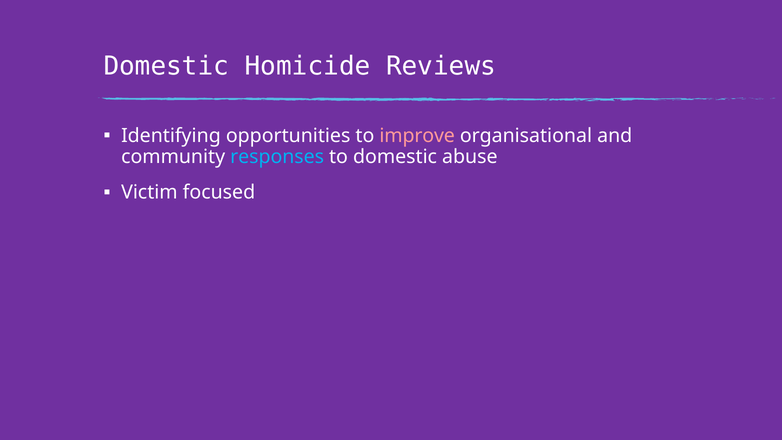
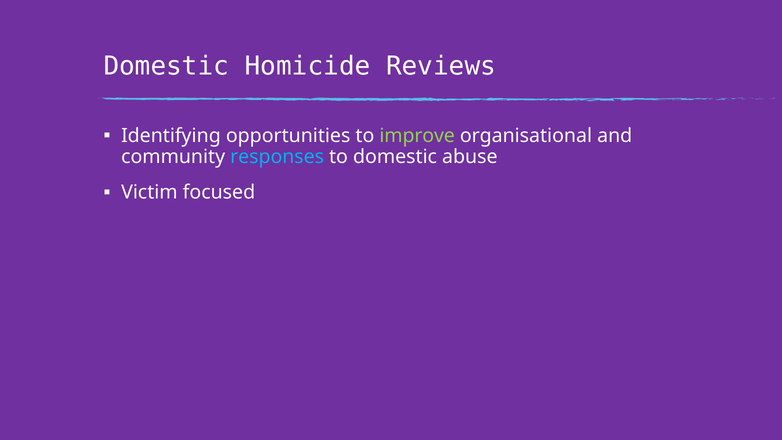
improve colour: pink -> light green (417, 136)
